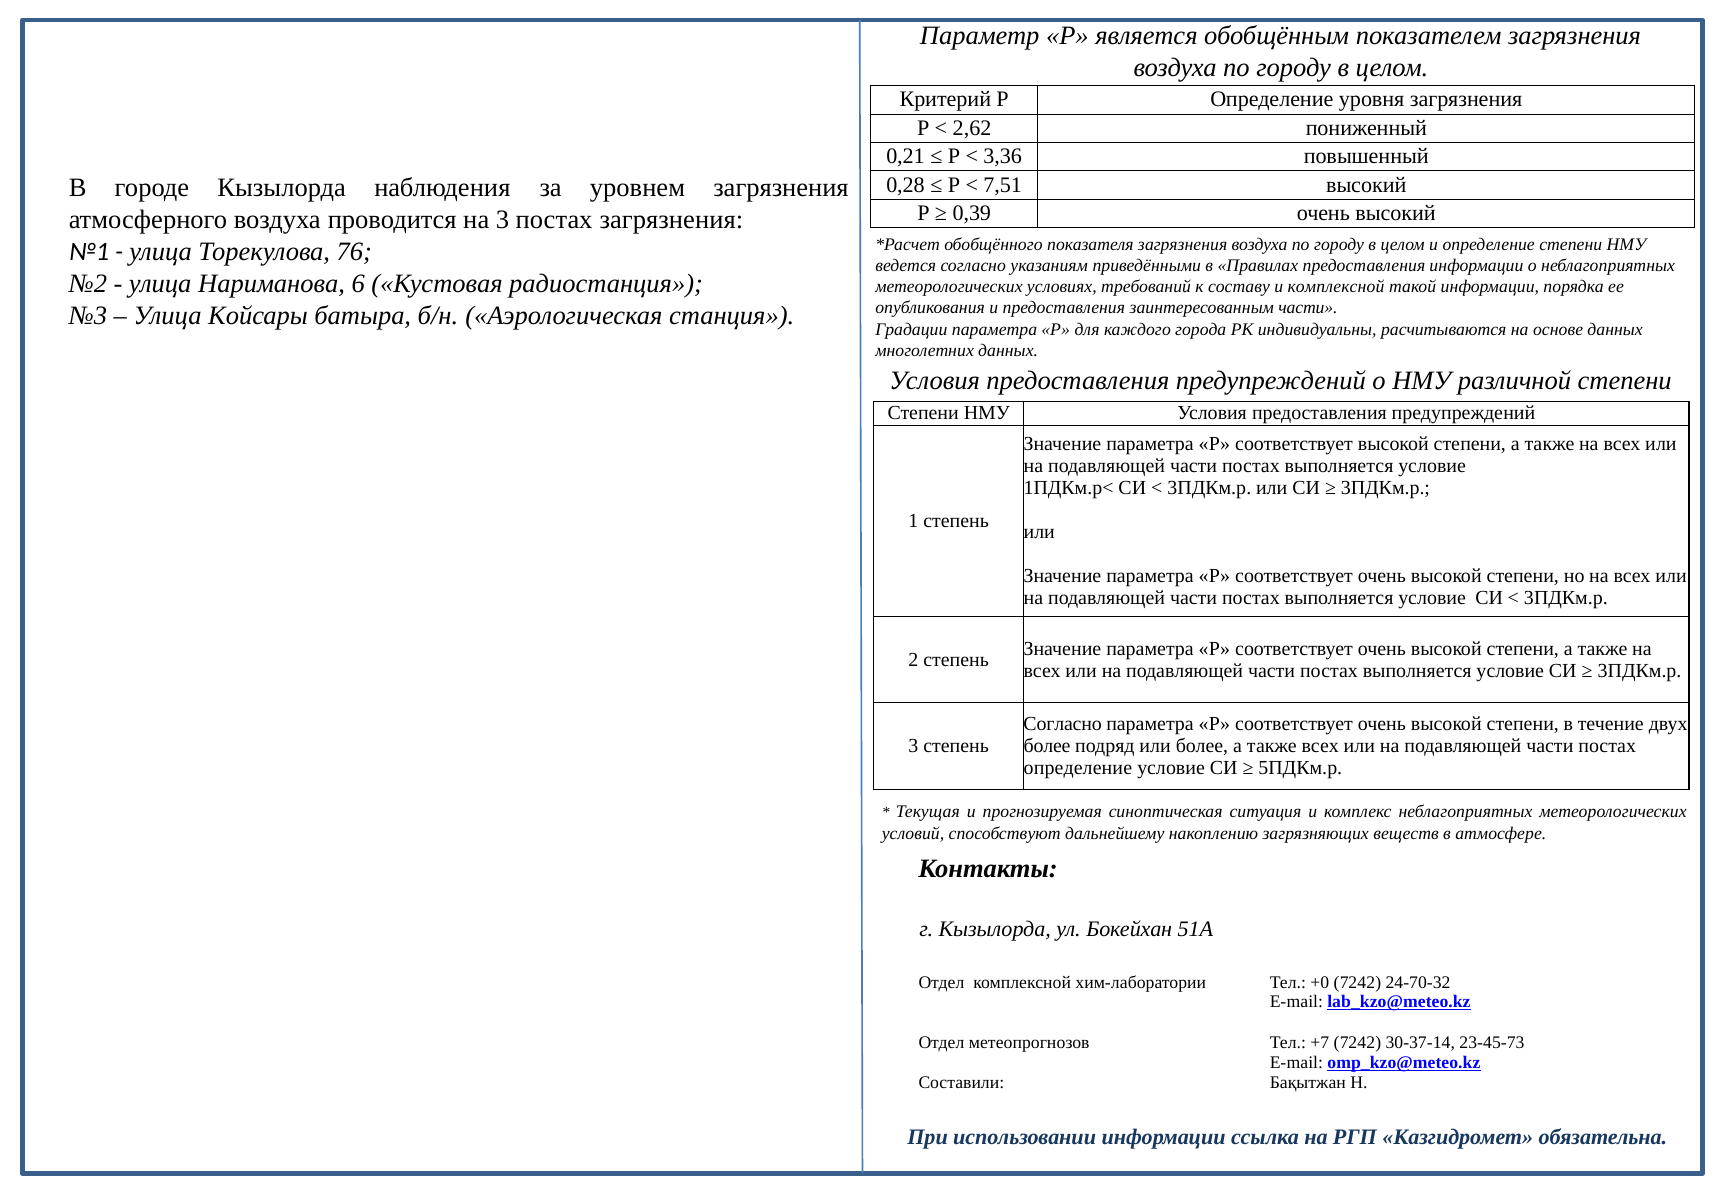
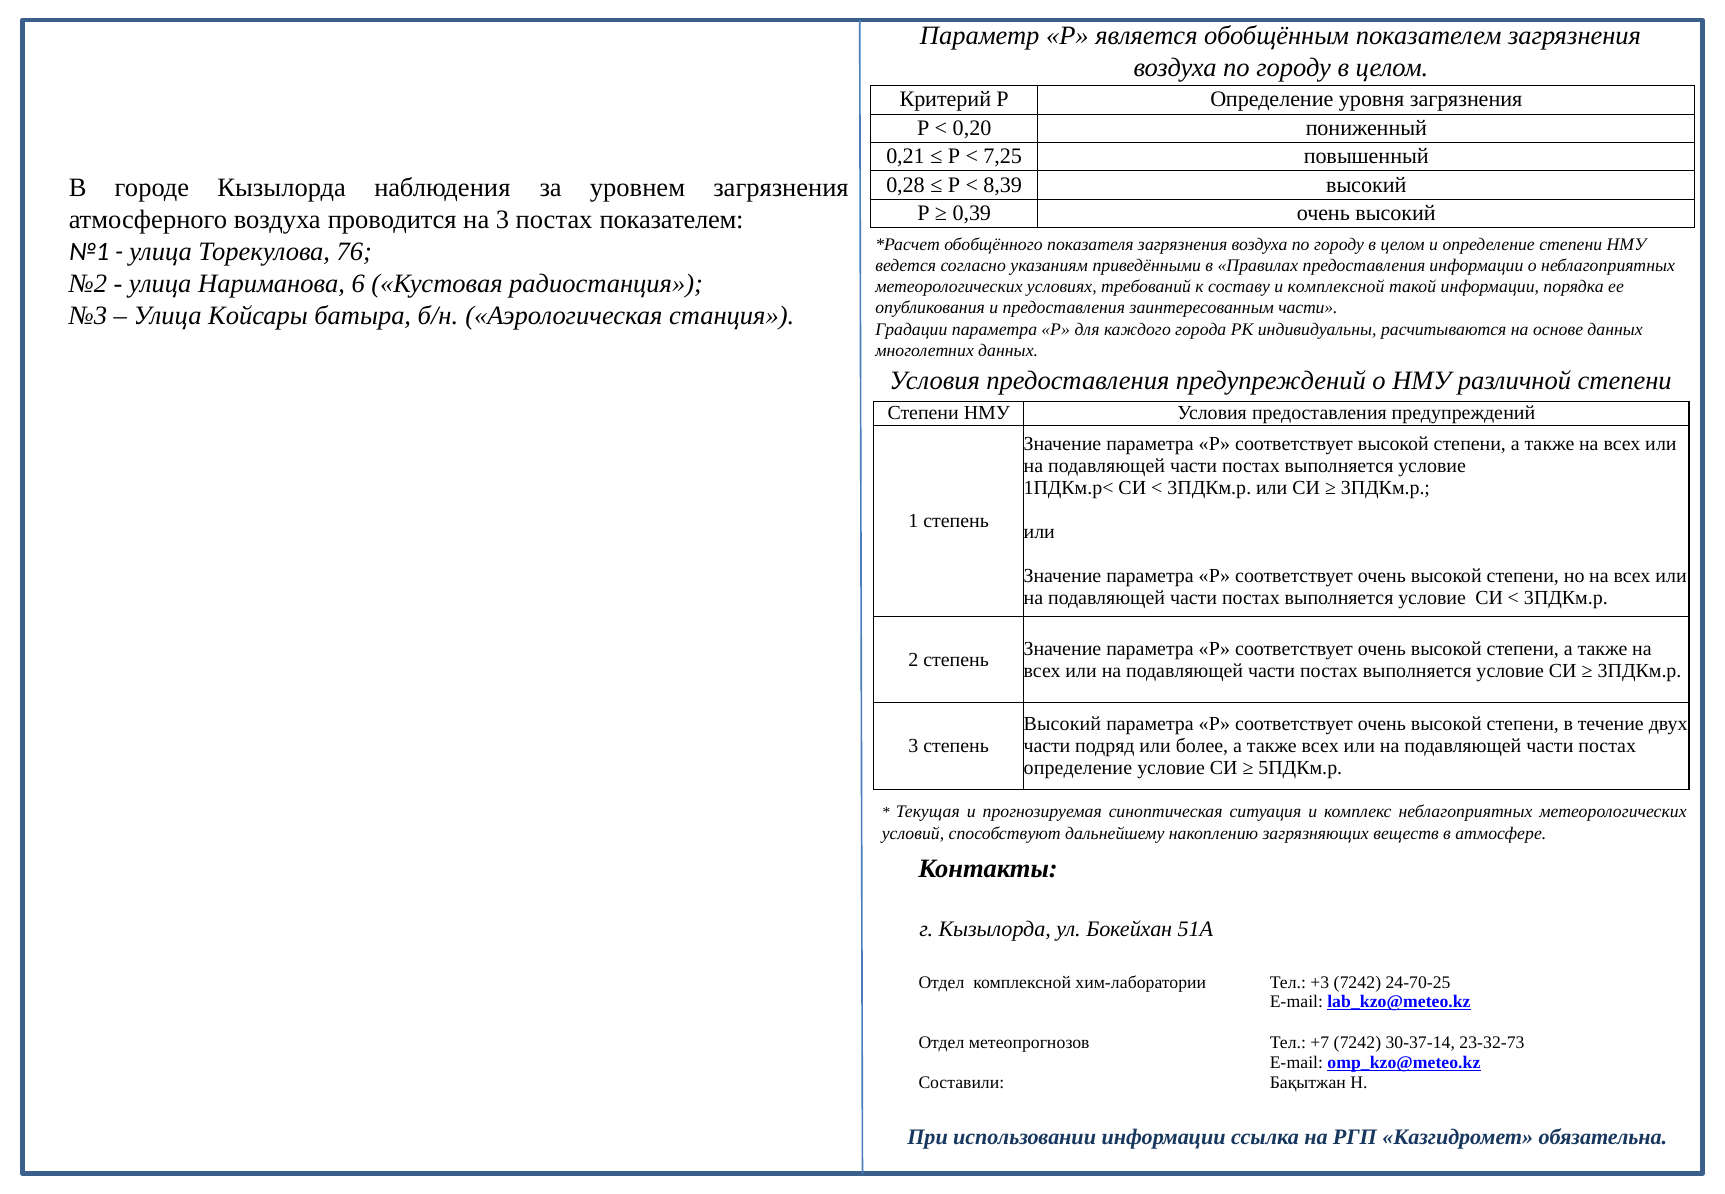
2,62: 2,62 -> 0,20 (972, 128)
3,36: 3,36 -> 7,25 (1003, 157)
7,51: 7,51 -> 8,39 (1003, 185)
постах загрязнения: загрязнения -> показателем (672, 220)
Согласно: Согласно -> Высокий (1062, 724)
более: более -> части (1047, 746)
+0: +0 -> +3 (1320, 983)
24-70-32: 24-70-32 -> 24-70-25 (1418, 983)
23-45-73: 23-45-73 -> 23-32-73 (1492, 1043)
